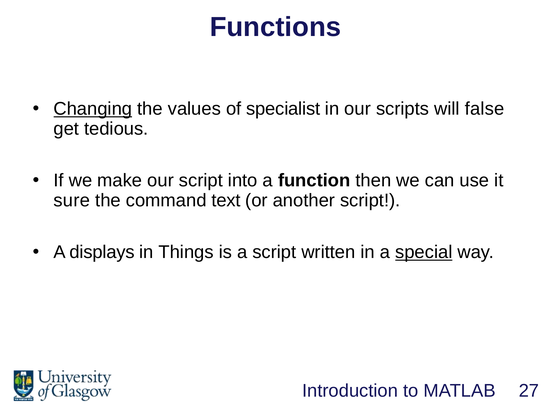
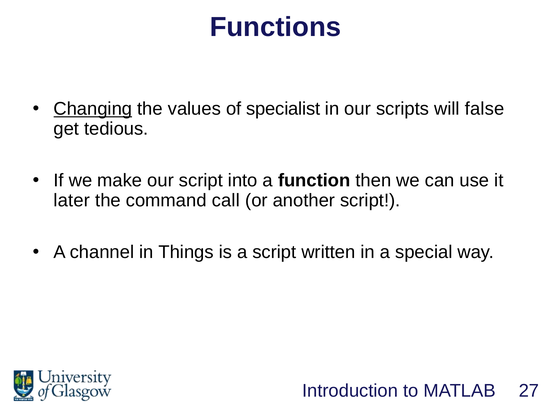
sure: sure -> later (72, 200)
text: text -> call (226, 200)
displays: displays -> channel (102, 252)
special underline: present -> none (424, 252)
